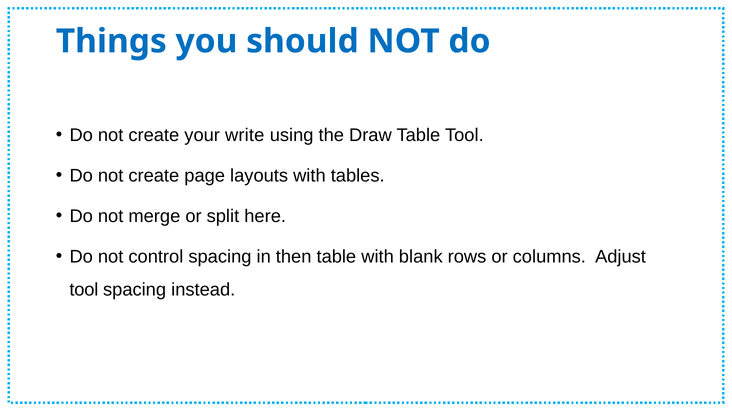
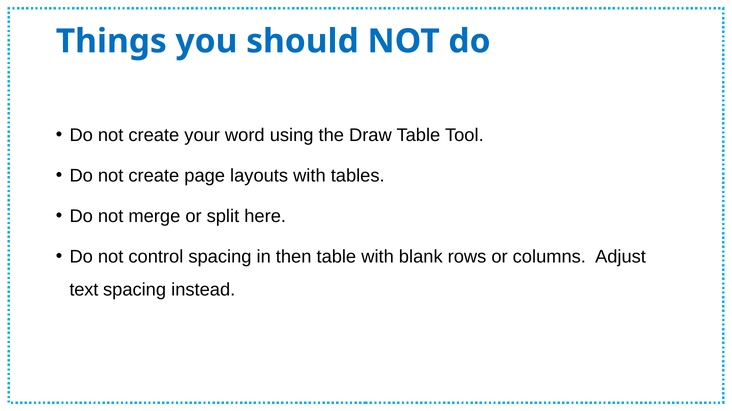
write: write -> word (245, 136)
tool: tool -> text (84, 290)
